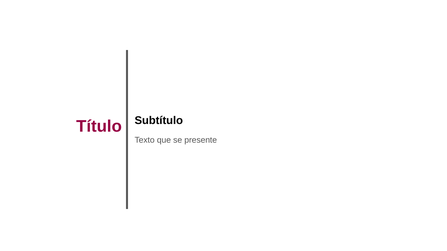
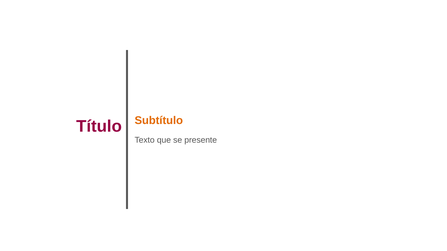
Subtítulo colour: black -> orange (159, 121)
